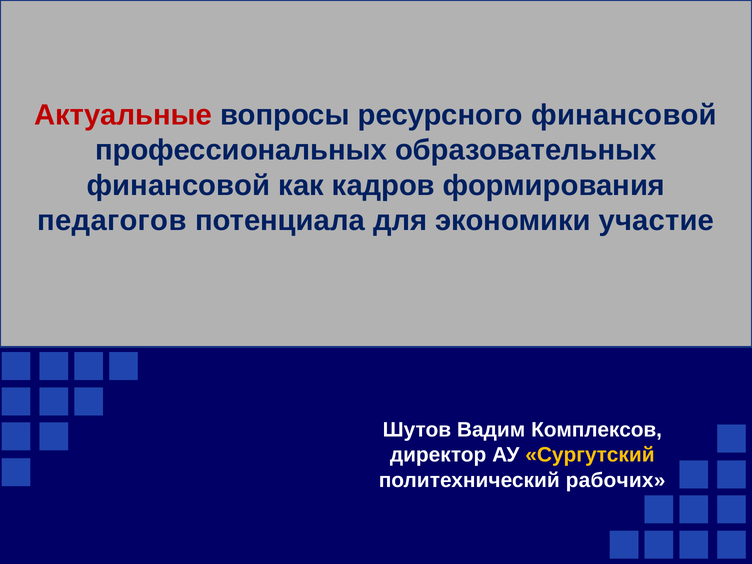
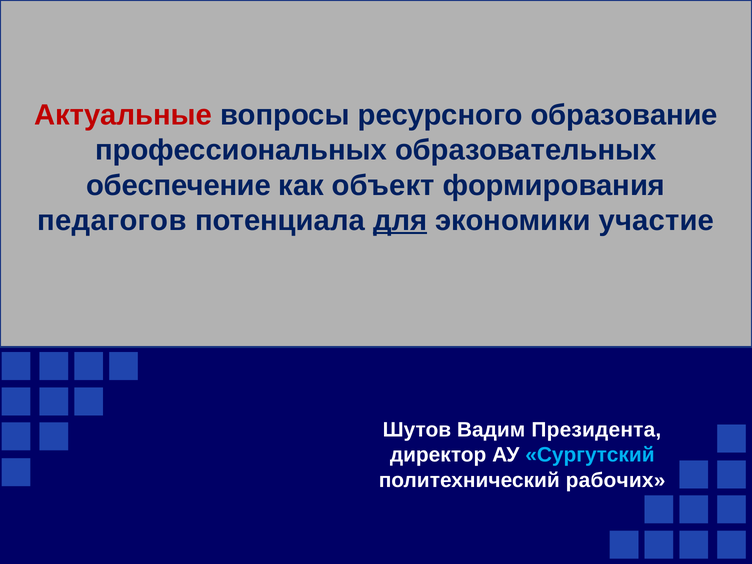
ресурсного финансовой: финансовой -> образование (624, 115)
финансовой: финансовой -> обеспечение (179, 185)
кадров: кадров -> объект (383, 185)
для underline: none -> present (400, 221)
Комплексов: Комплексов -> Президента (596, 430)
Сургутский colour: yellow -> light blue (590, 455)
